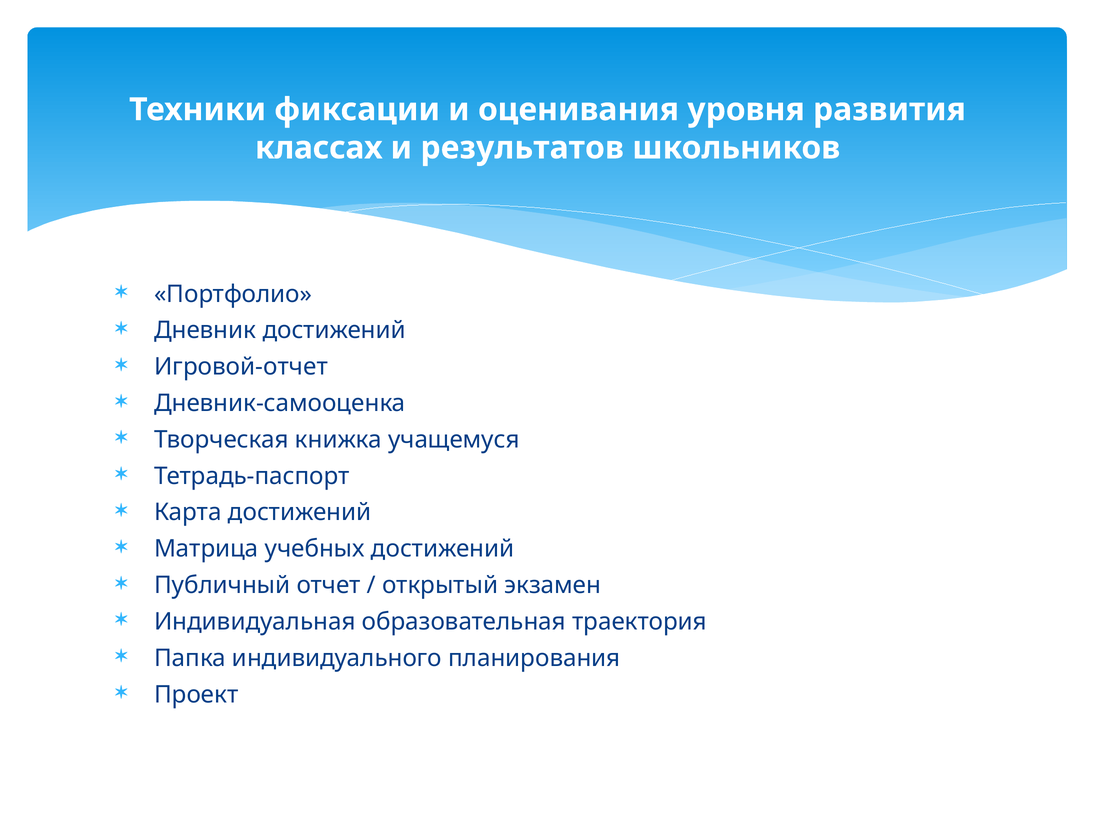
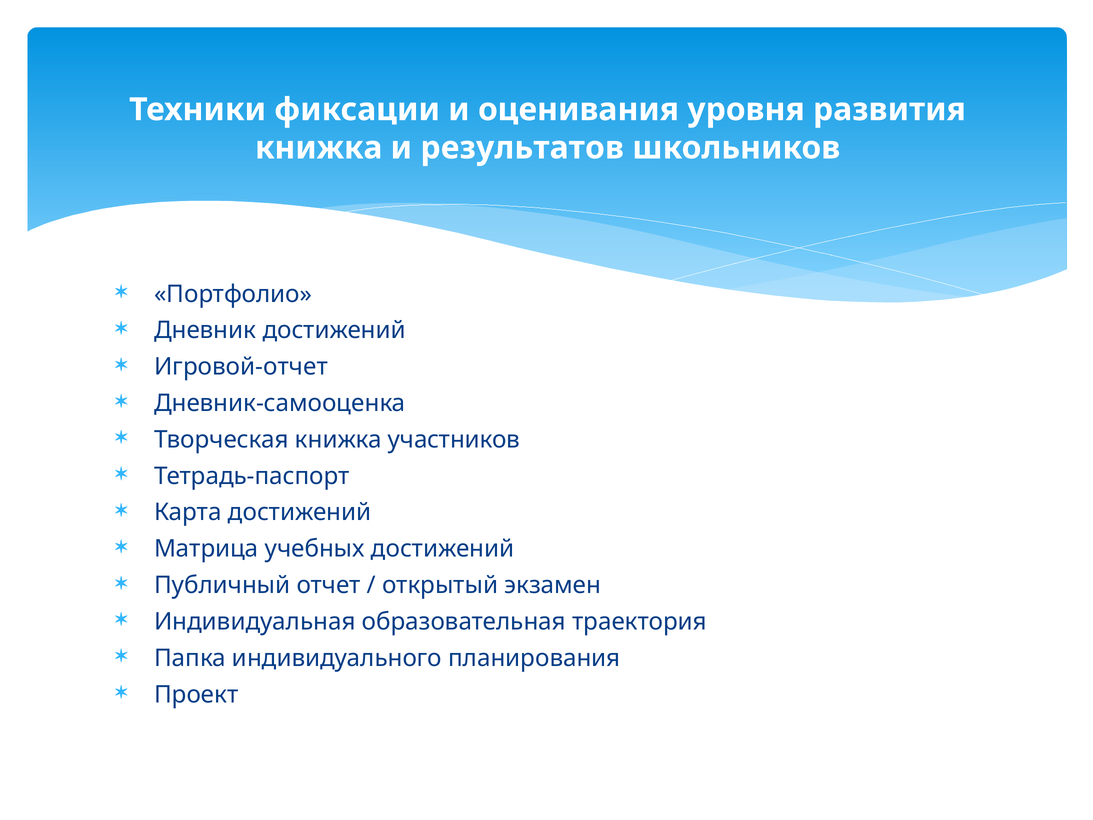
классах: классах -> книжка (319, 148)
учащемуся: учащемуся -> участников (454, 440)
